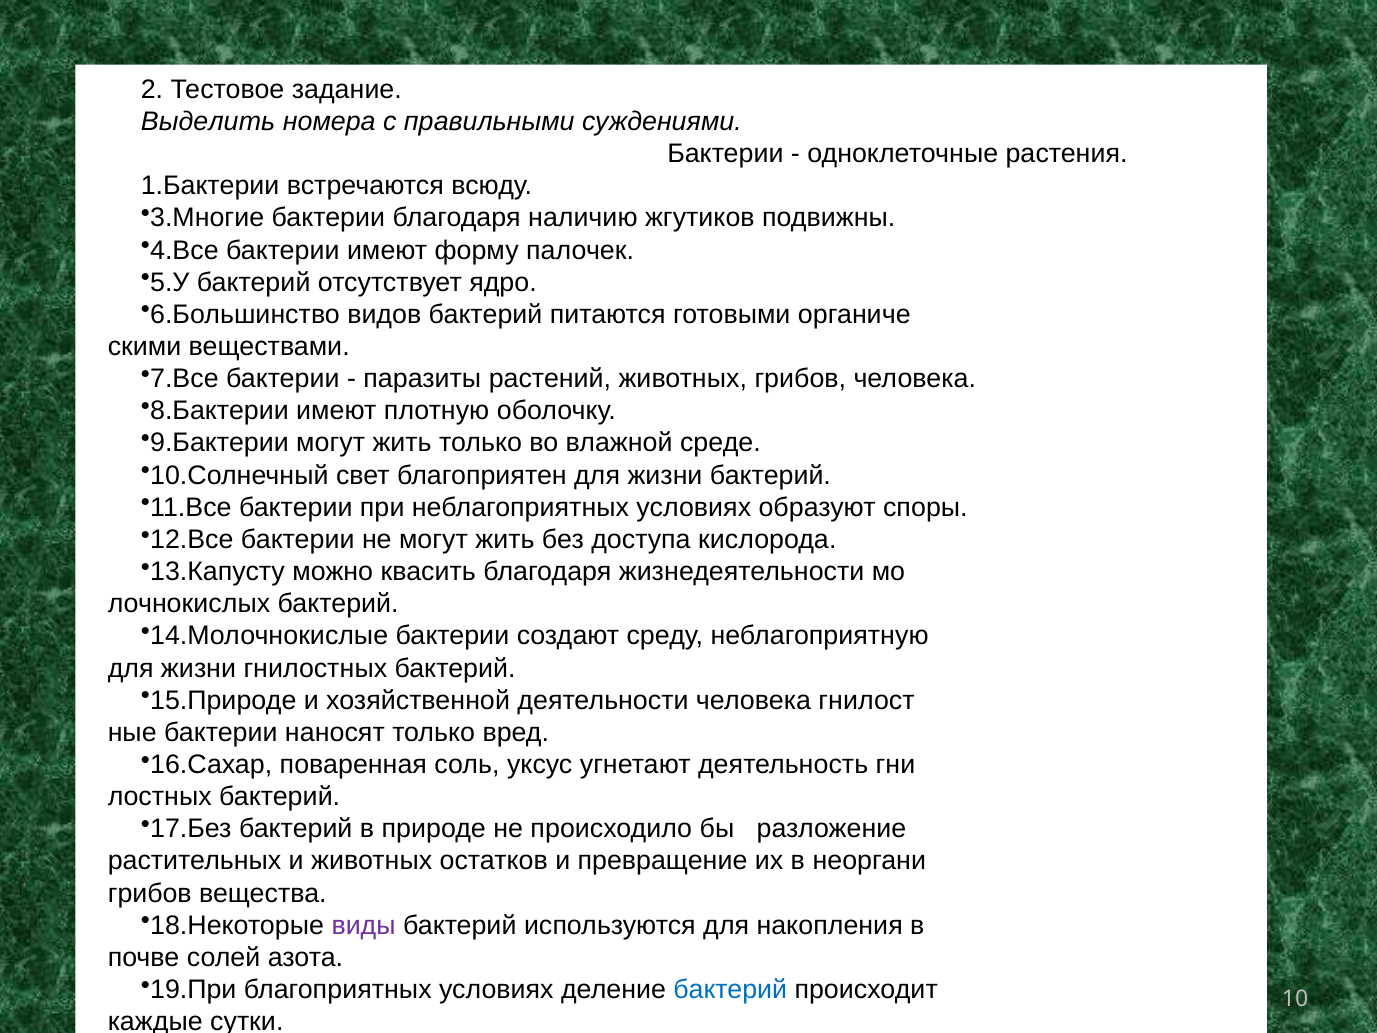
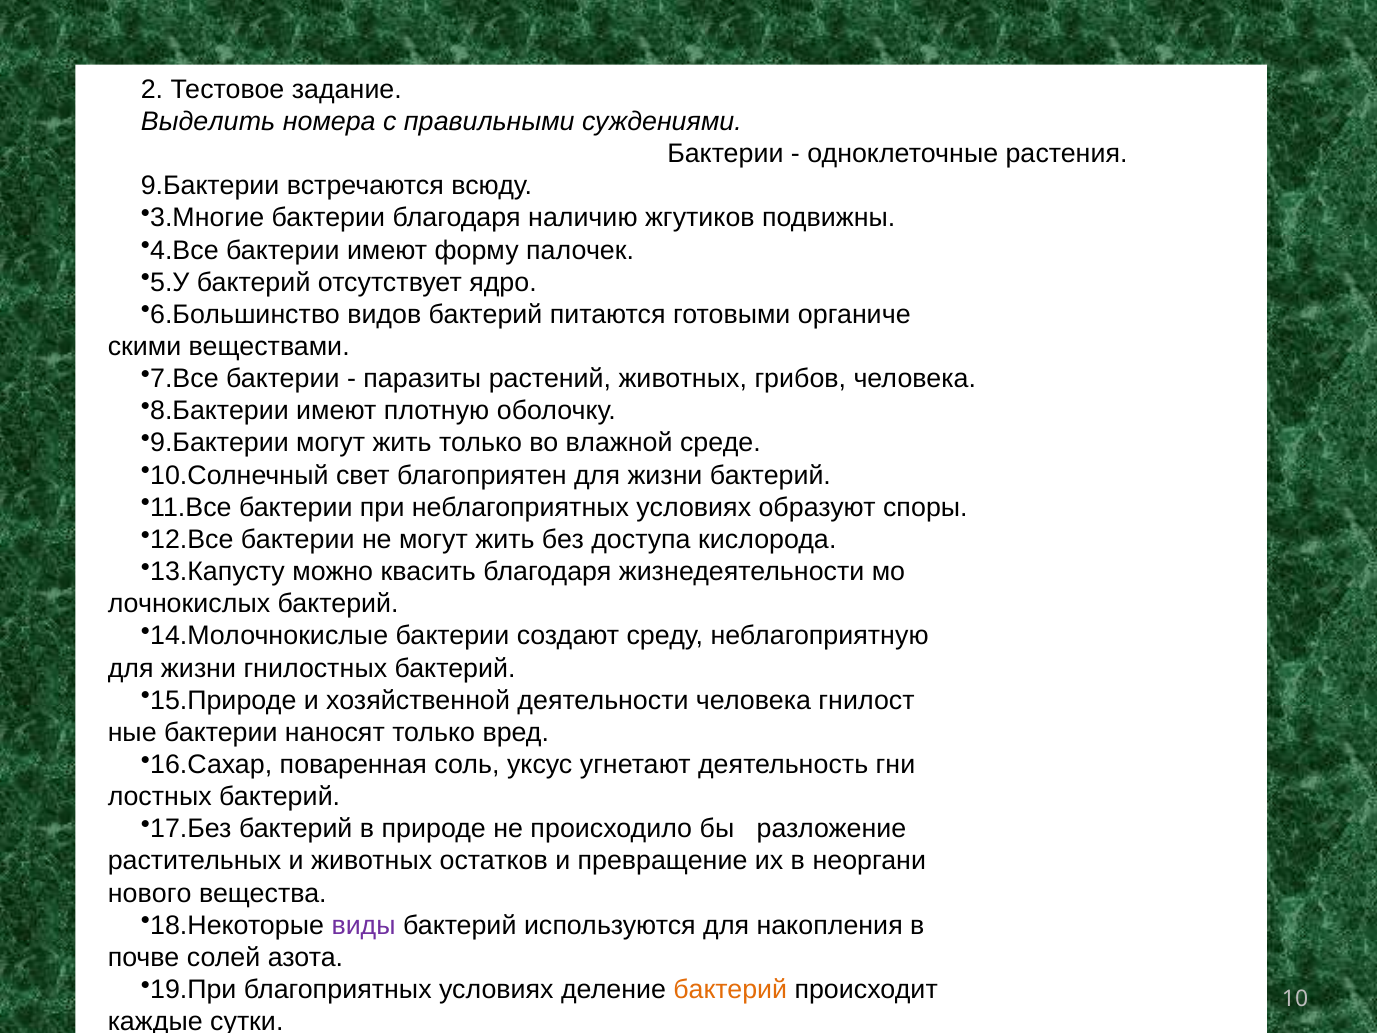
1.Бактерии: 1.Бактерии -> 9.Бактерии (210, 186)
грибов: грибов -> нового (150, 893)
бактерий colour: blue -> orange (730, 990)
